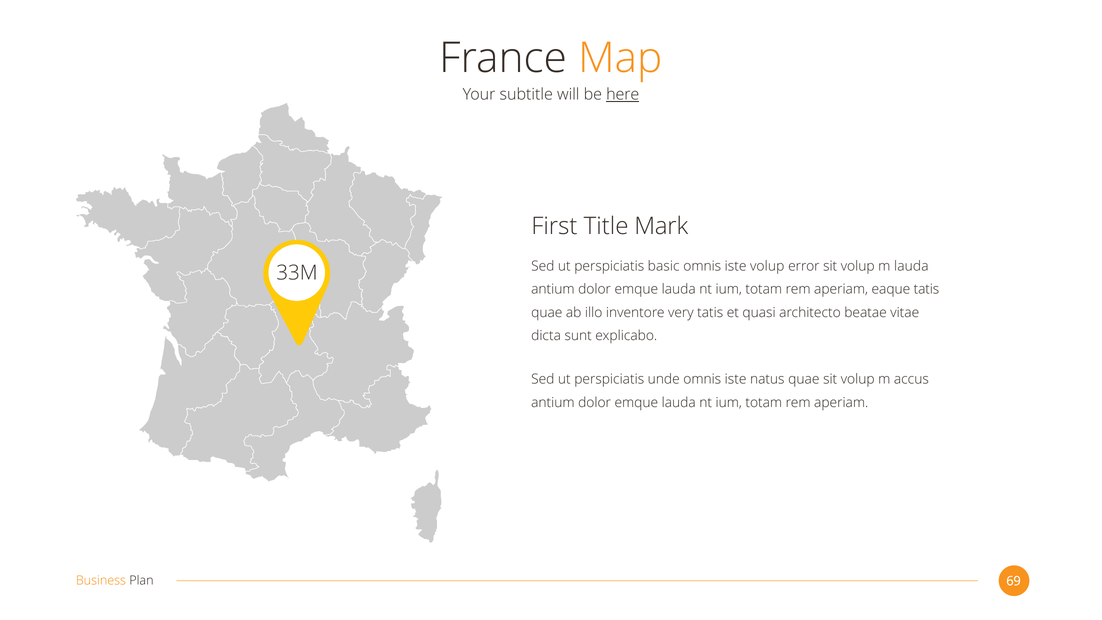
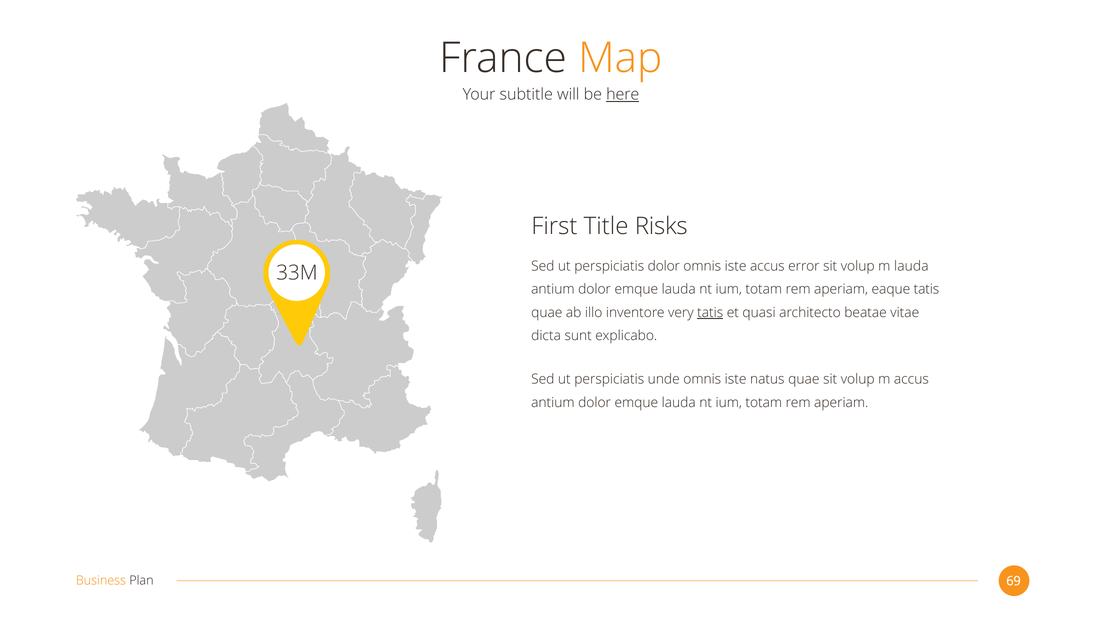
Mark: Mark -> Risks (661, 226)
perspiciatis basic: basic -> dolor (664, 266)
iste volup: volup -> accus (767, 266)
tatis underline: none -> present (710, 312)
